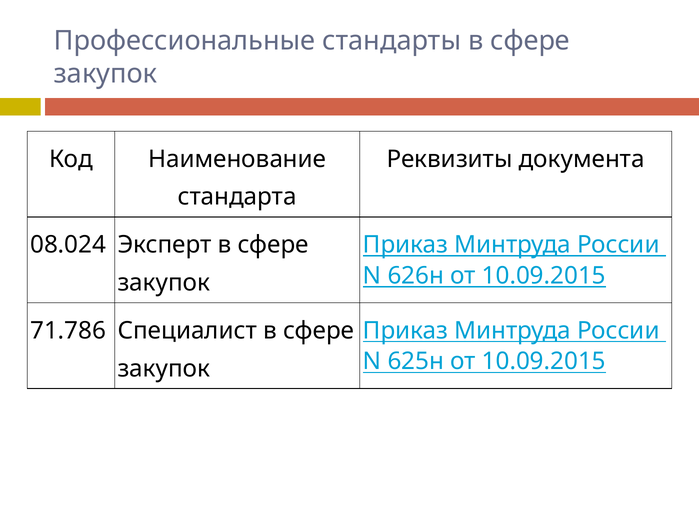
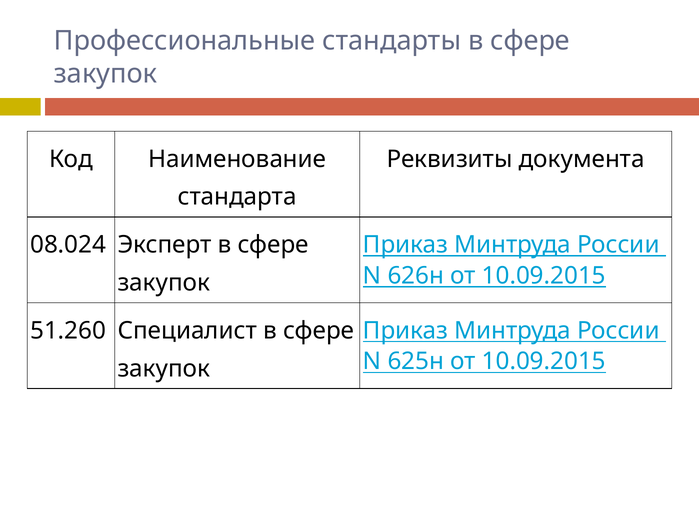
71.786: 71.786 -> 51.260 (68, 330)
